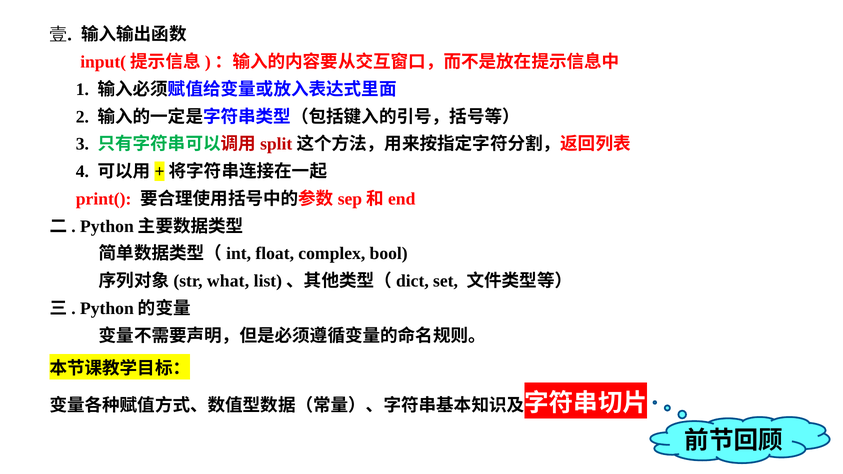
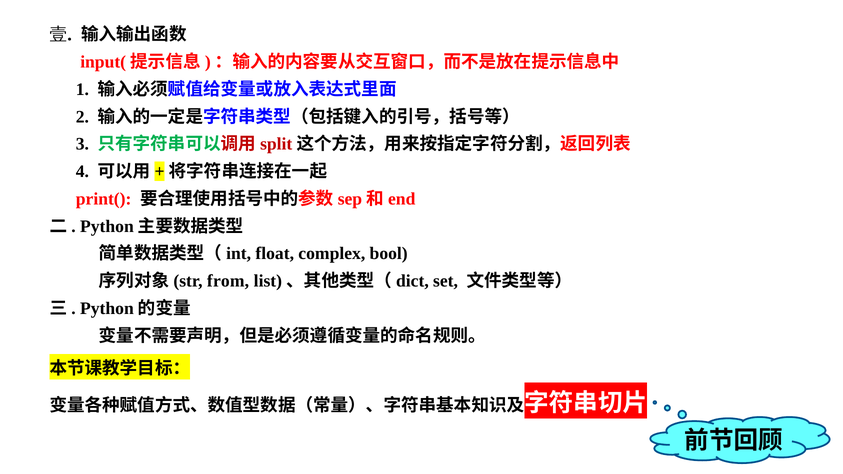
what: what -> from (228, 281)
